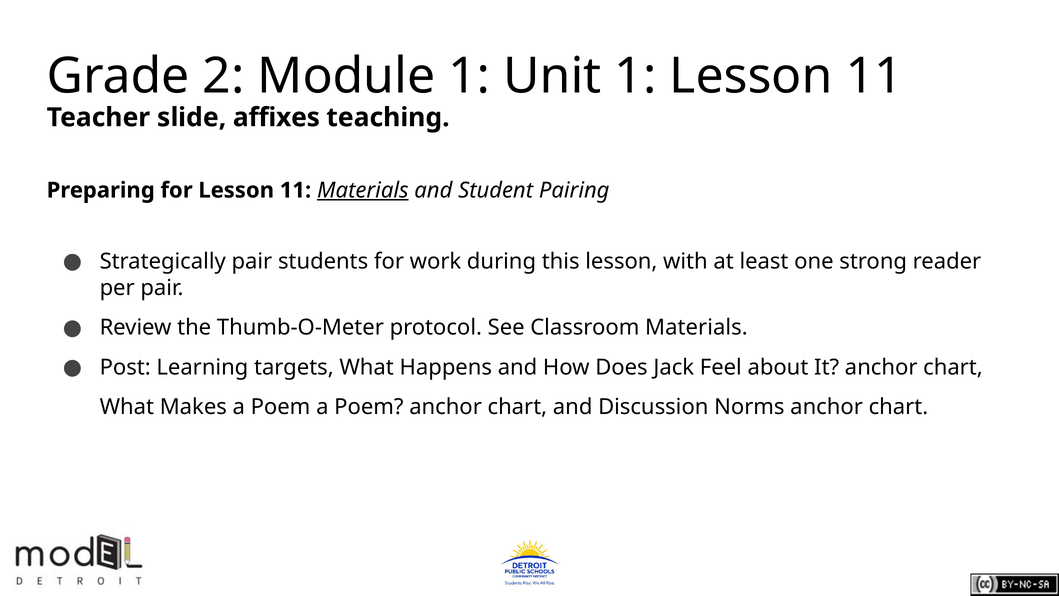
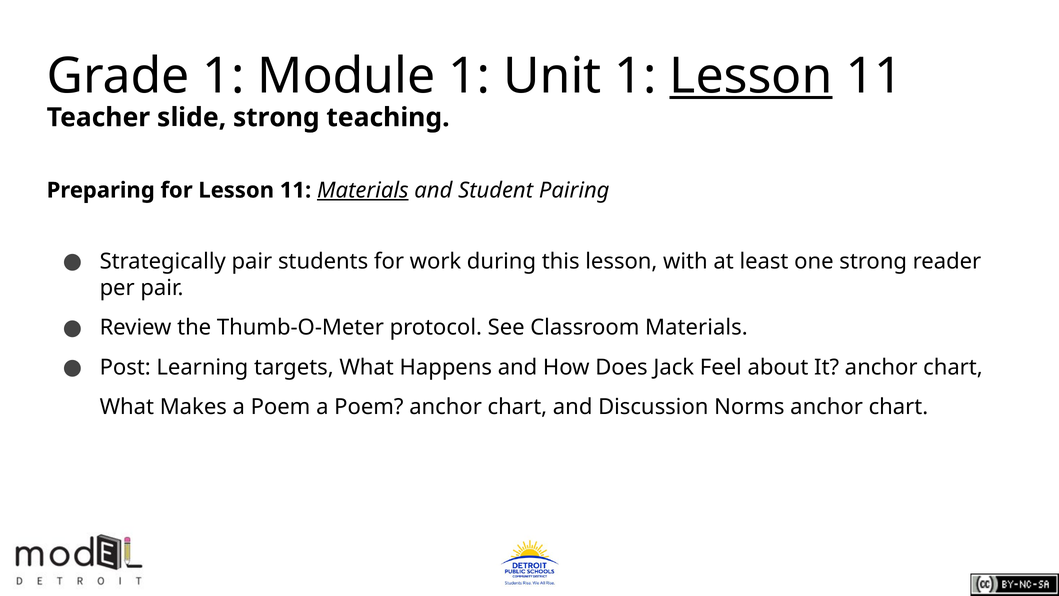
Grade 2: 2 -> 1 (223, 76)
Lesson underline: none -> present (751, 76)
slide affixes: affixes -> strong (276, 117)
